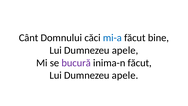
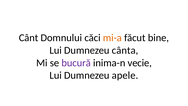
mi-a colour: blue -> orange (112, 38)
apele: apele -> cânta (125, 50)
inima-n făcut: făcut -> vecie (140, 63)
